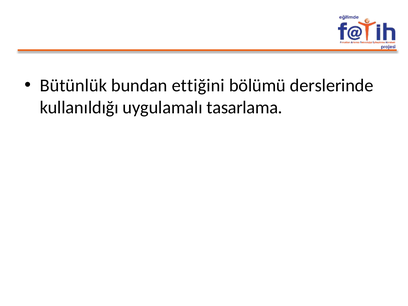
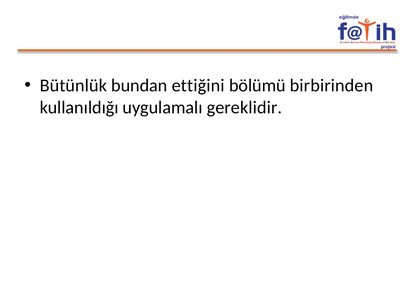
derslerinde: derslerinde -> birbirinden (332, 86)
tasarlama: tasarlama -> gereklidir (244, 107)
